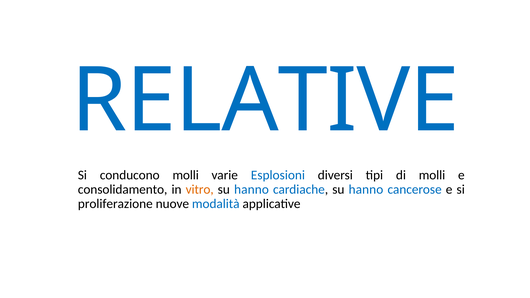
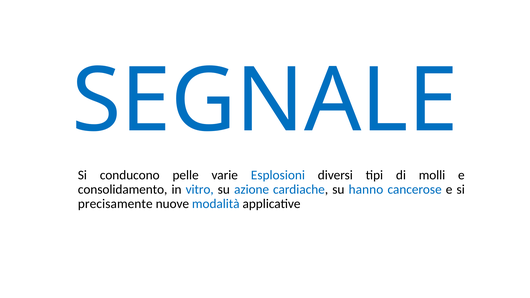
RELATIVE: RELATIVE -> SEGNALE (265, 101)
conducono molli: molli -> pelle (186, 175)
vitro colour: orange -> blue (200, 190)
hanno: hanno -> azione (252, 190)
proliferazione: proliferazione -> precisamente (115, 204)
